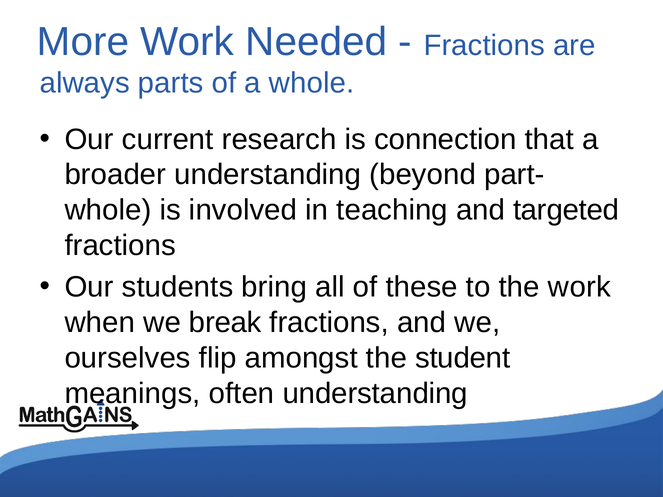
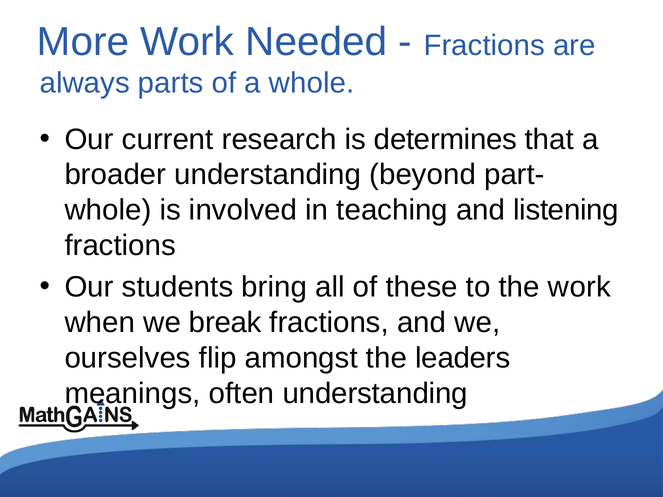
connection: connection -> determines (445, 139)
targeted: targeted -> listening (566, 210)
student: student -> leaders (463, 358)
